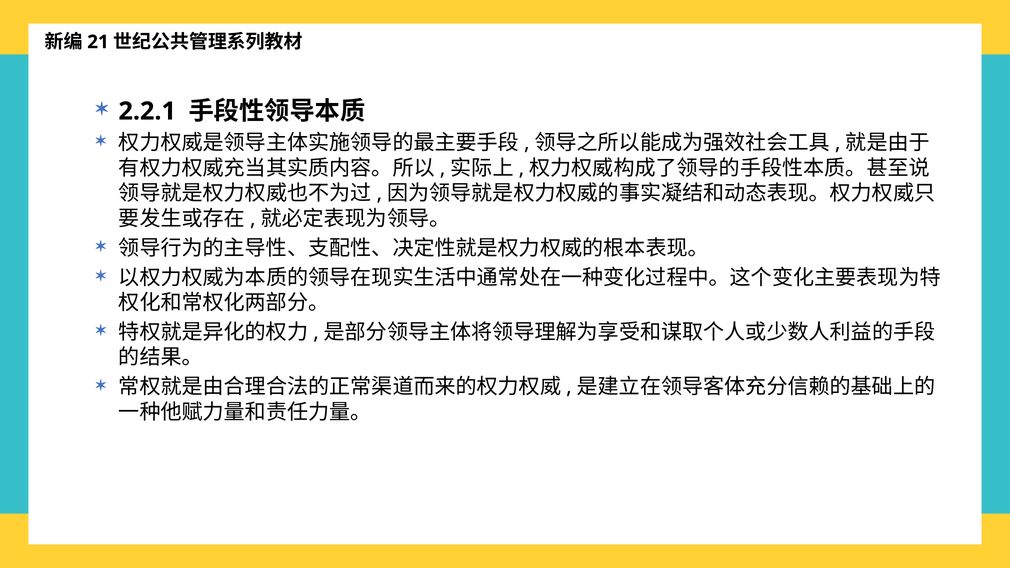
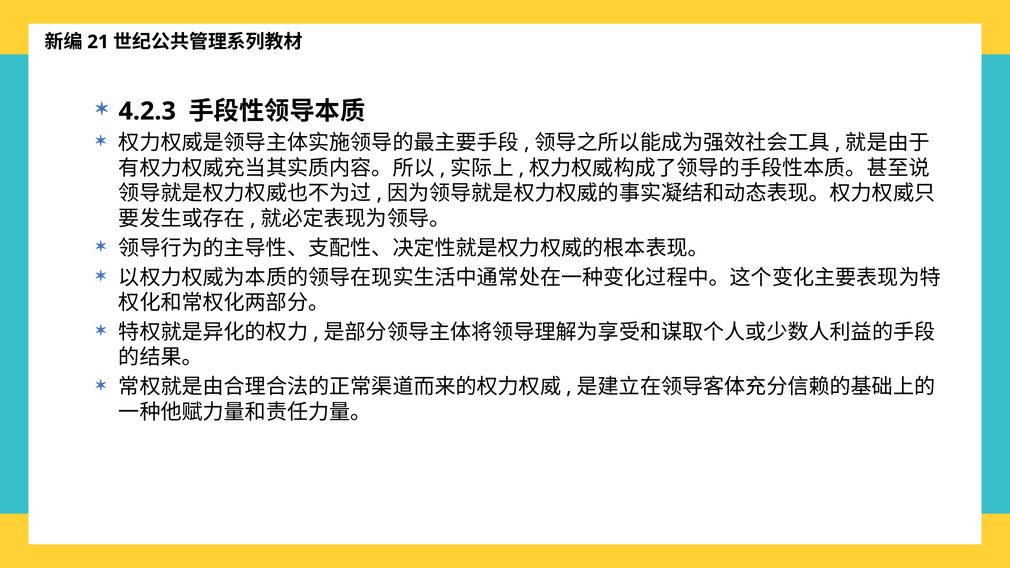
2.2.1: 2.2.1 -> 4.2.3 (147, 111)
